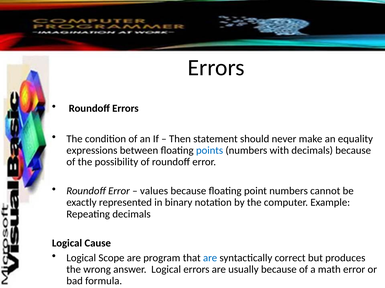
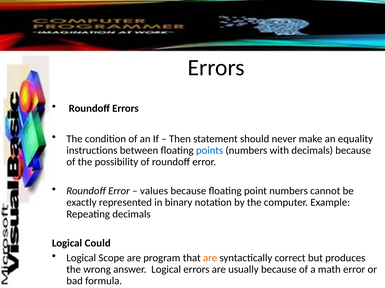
expressions: expressions -> instructions (92, 151)
Cause: Cause -> Could (98, 244)
are colour: blue -> orange (210, 258)
